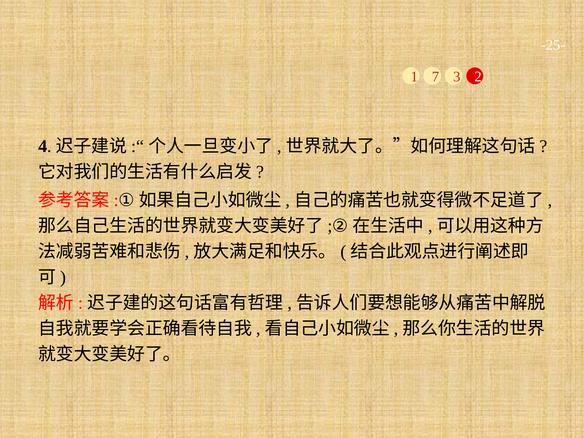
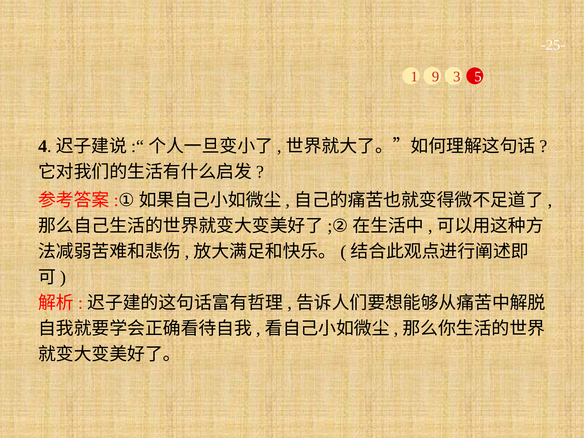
7: 7 -> 9 (436, 77)
2: 2 -> 5 (478, 77)
